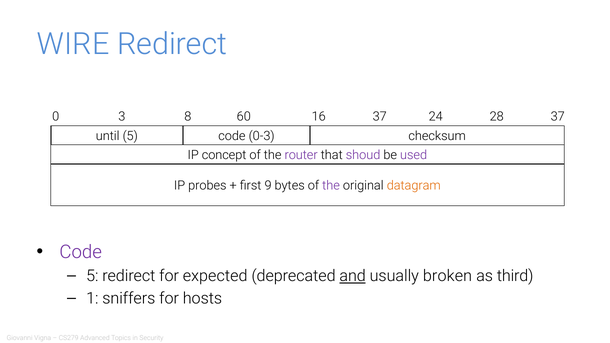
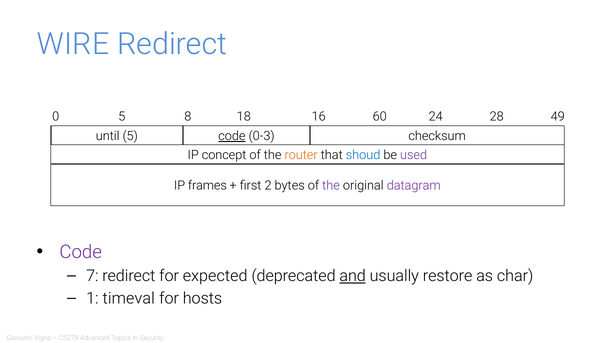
0 3: 3 -> 5 (122, 117)
60: 60 -> 18 (244, 117)
16 37: 37 -> 60 (380, 117)
28 37: 37 -> 49 (558, 117)
code underline: none -> present (232, 136)
router colour: purple -> orange (301, 155)
shoud colour: purple -> blue (363, 155)
probes: probes -> frames (207, 186)
9: 9 -> 2 (268, 186)
datagram colour: orange -> purple (414, 186)
5: 5 -> 7 (92, 276)
broken: broken -> restore (448, 276)
third: third -> char (515, 276)
sniffers: sniffers -> timeval (129, 298)
